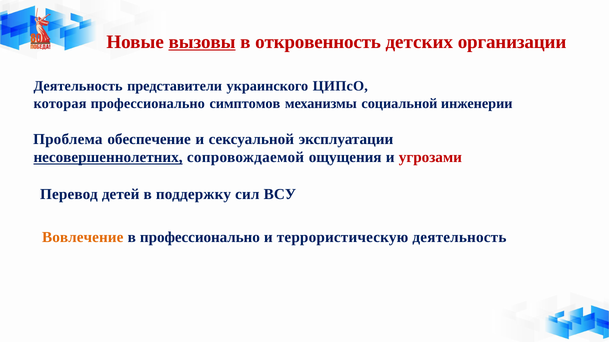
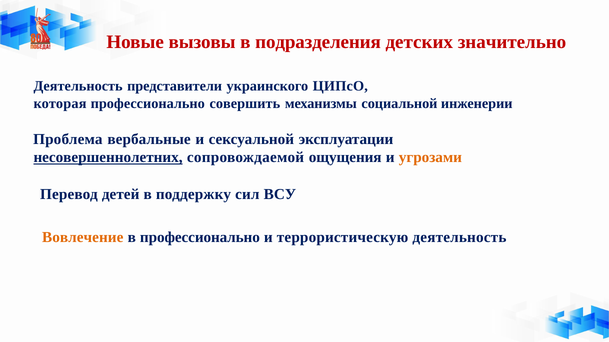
вызовы underline: present -> none (202, 42)
откровенность: откровенность -> подразделения (318, 42)
организации: организации -> значительно (512, 42)
симптомов: симптомов -> совершить (245, 104)
обеспечение: обеспечение -> вербальные (149, 139)
угрозами colour: red -> orange (430, 158)
